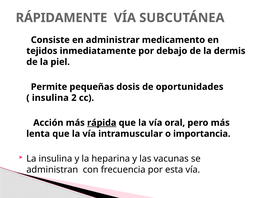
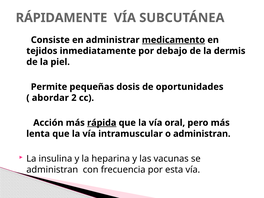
medicamento underline: none -> present (173, 40)
insulina: insulina -> abordar (50, 98)
o importancia: importancia -> administran (202, 134)
